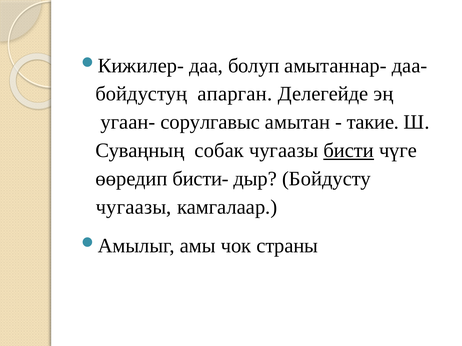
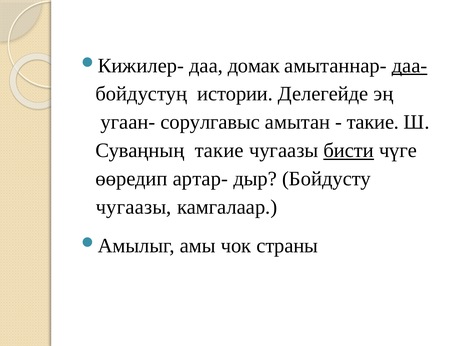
болуп: болуп -> домак (254, 66)
даа- underline: none -> present (410, 66)
апарган: апарган -> истории (235, 94)
Суваңның собак: собак -> такие (219, 151)
бисти-: бисти- -> артар- (200, 179)
